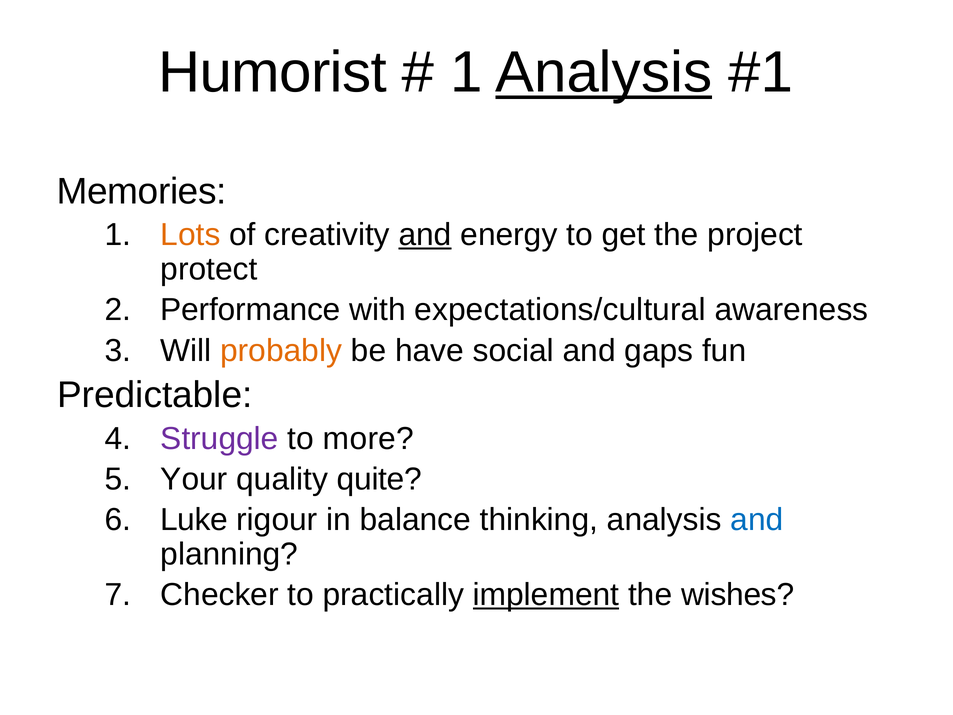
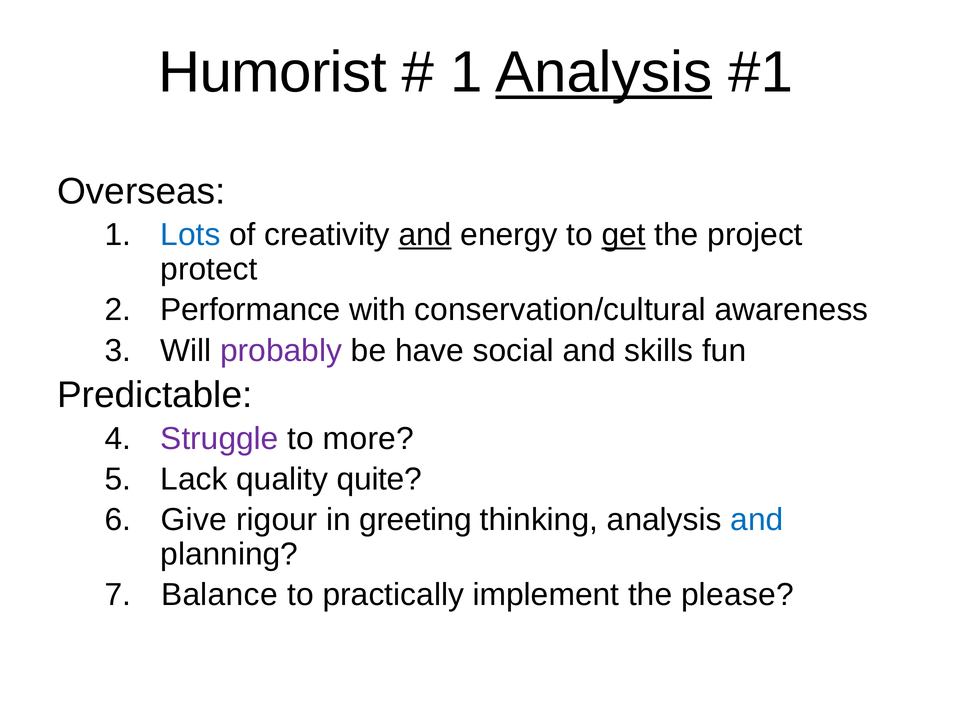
Memories: Memories -> Overseas (141, 191)
Lots colour: orange -> blue (190, 235)
get underline: none -> present (624, 235)
expectations/cultural: expectations/cultural -> conservation/cultural (560, 310)
probably colour: orange -> purple (281, 350)
gaps: gaps -> skills (659, 350)
Your: Your -> Lack (194, 479)
Luke: Luke -> Give (194, 520)
balance: balance -> greeting (416, 520)
Checker: Checker -> Balance (219, 595)
implement underline: present -> none (546, 595)
wishes: wishes -> please (737, 595)
